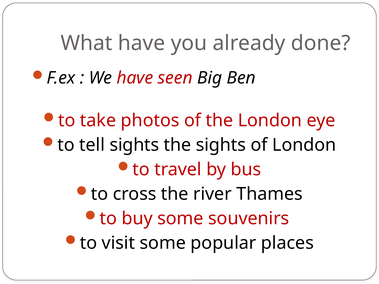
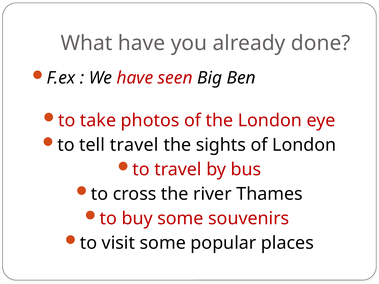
tell sights: sights -> travel (134, 145)
